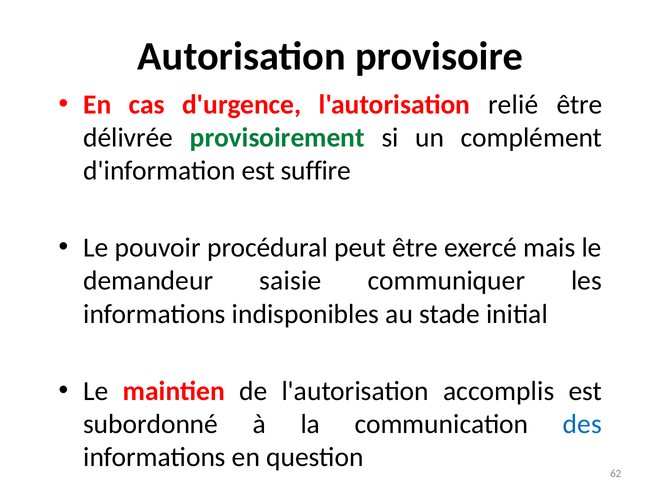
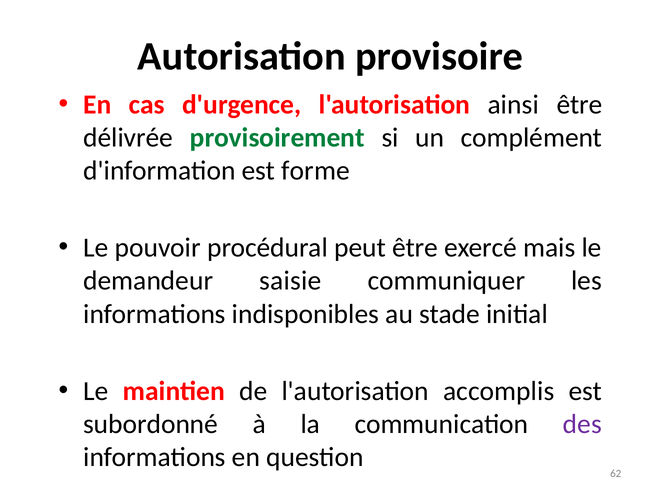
relié: relié -> ainsi (513, 104)
suffire: suffire -> forme (316, 171)
des colour: blue -> purple (582, 424)
